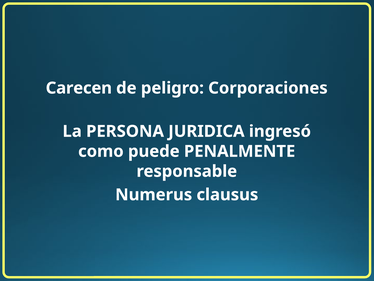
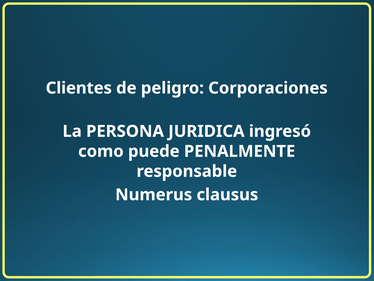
Carecen: Carecen -> Clientes (79, 88)
